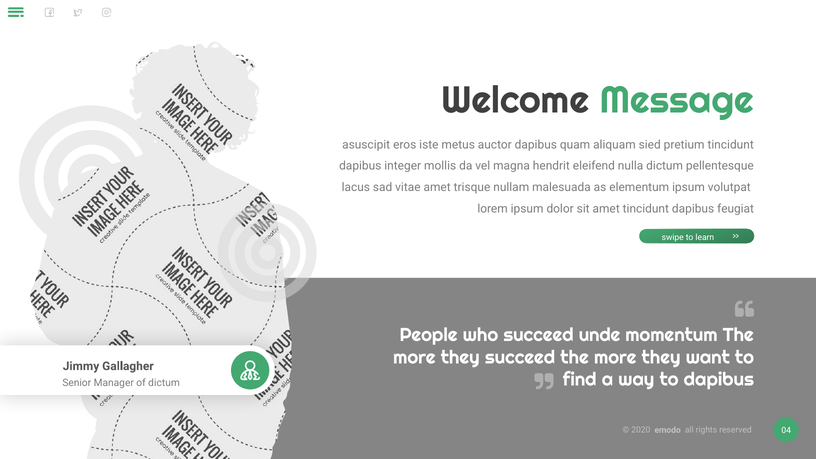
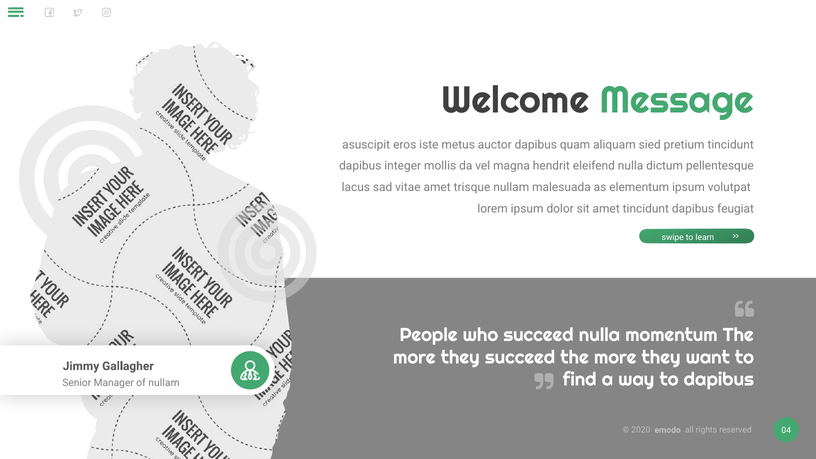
succeed unde: unde -> nulla (599, 335)
of dictum: dictum -> nullam (164, 383)
